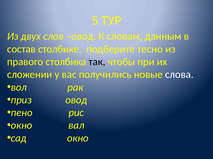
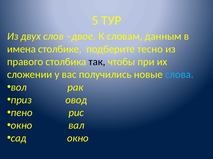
слов овод: овод -> двое (81, 36)
состав: состав -> имена (21, 49)
слова colour: white -> light blue (179, 75)
